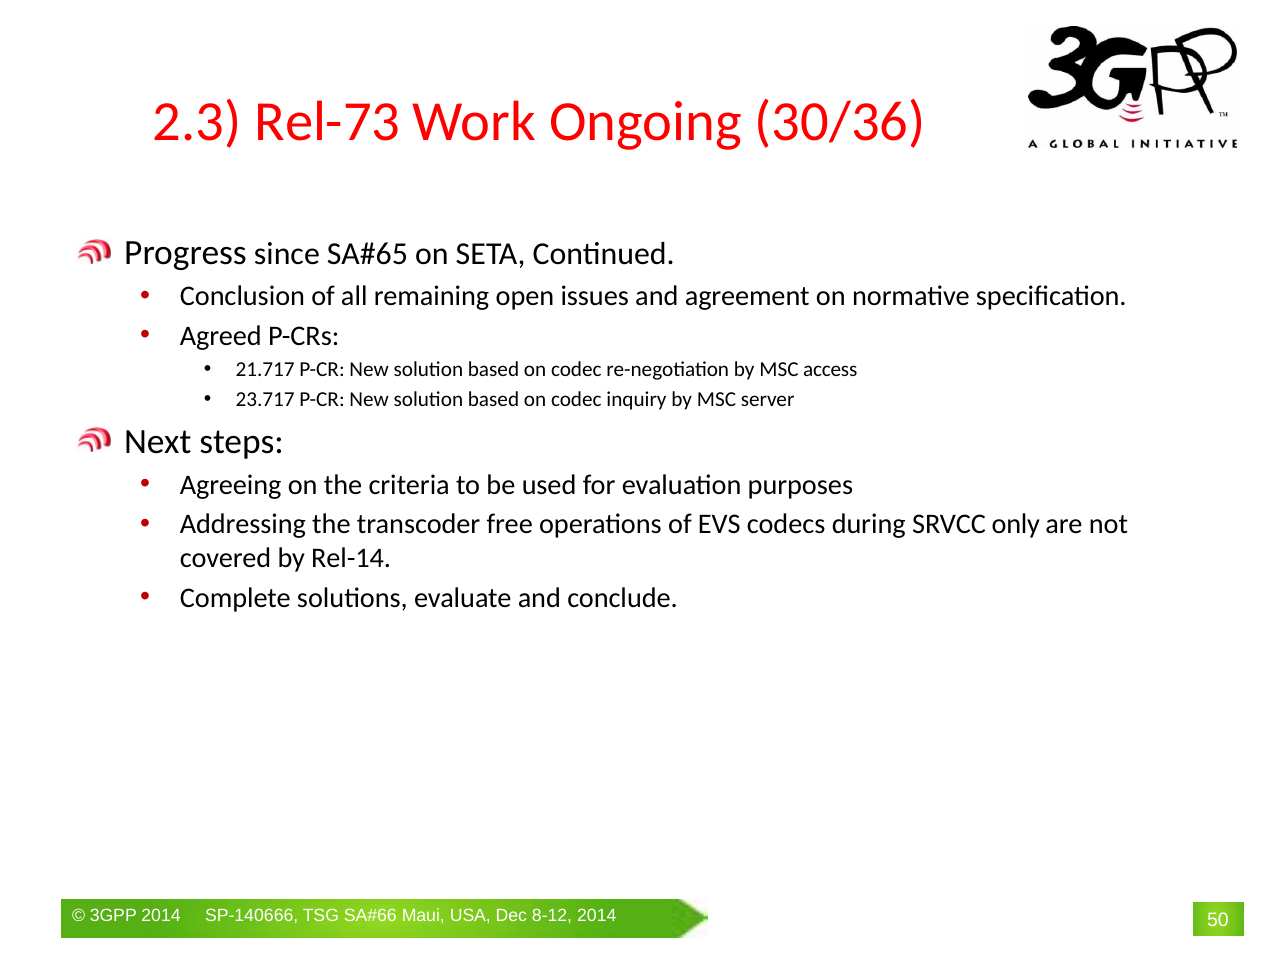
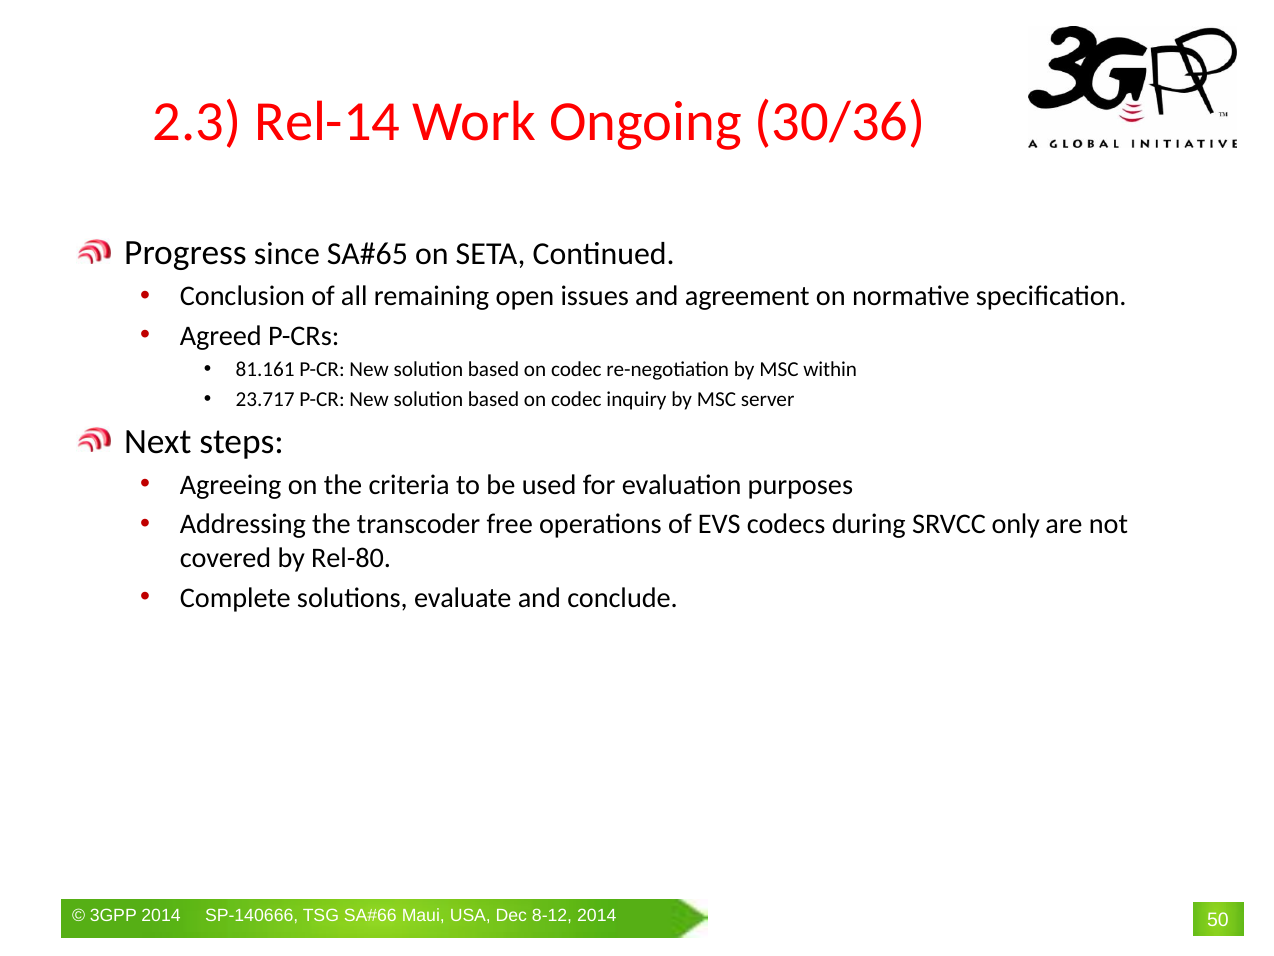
Rel-73: Rel-73 -> Rel-14 (327, 122)
21.717: 21.717 -> 81.161 (265, 370)
access: access -> within (830, 370)
Rel-14: Rel-14 -> Rel-80 (351, 558)
